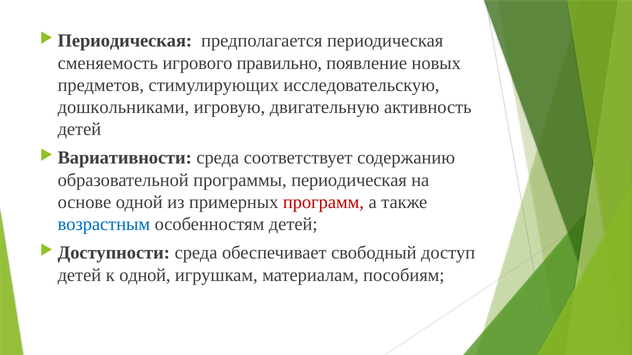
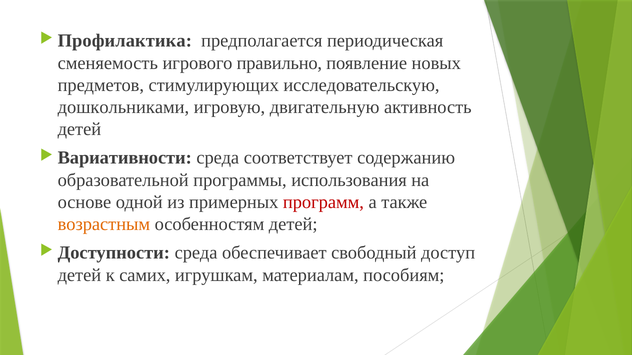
Периодическая: Периодическая -> Профилактика (125, 41)
программы периодическая: периодическая -> использования (349, 180)
возрастным colour: blue -> orange (104, 225)
к одной: одной -> самих (145, 275)
